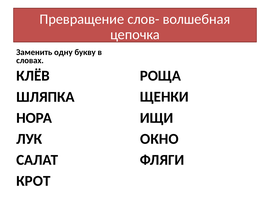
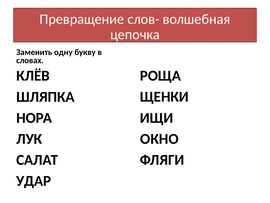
КРОТ: КРОТ -> УДАР (34, 181)
